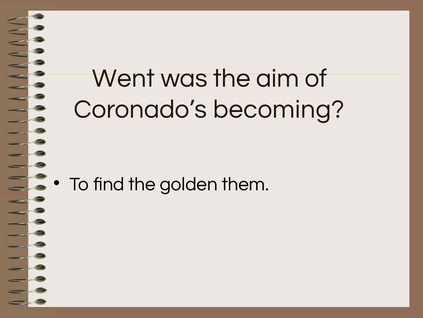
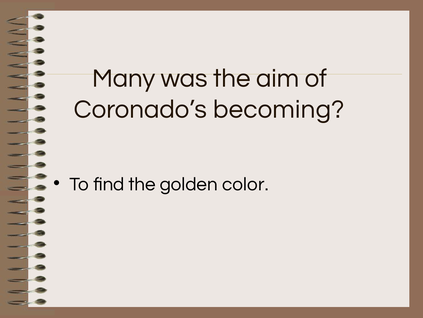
Went: Went -> Many (124, 78)
them: them -> color (245, 184)
